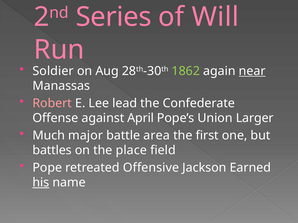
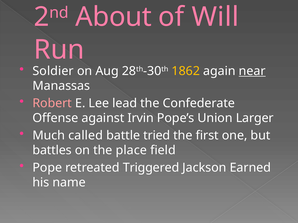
Series: Series -> About (114, 17)
1862 colour: light green -> yellow (186, 71)
April: April -> Irvin (141, 118)
major: major -> called (86, 136)
area: area -> tried (157, 136)
Offensive: Offensive -> Triggered (151, 168)
his underline: present -> none (41, 183)
